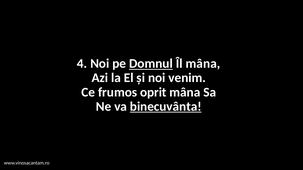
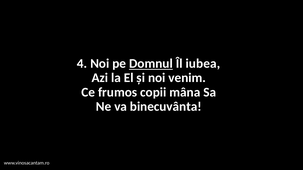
Îl mâna: mâna -> iubea (203, 64)
oprit: oprit -> copii (153, 92)
binecuvânta underline: present -> none (166, 107)
